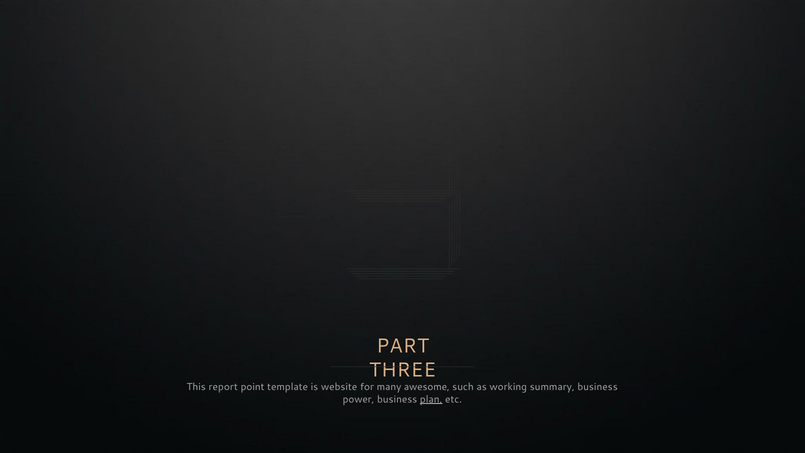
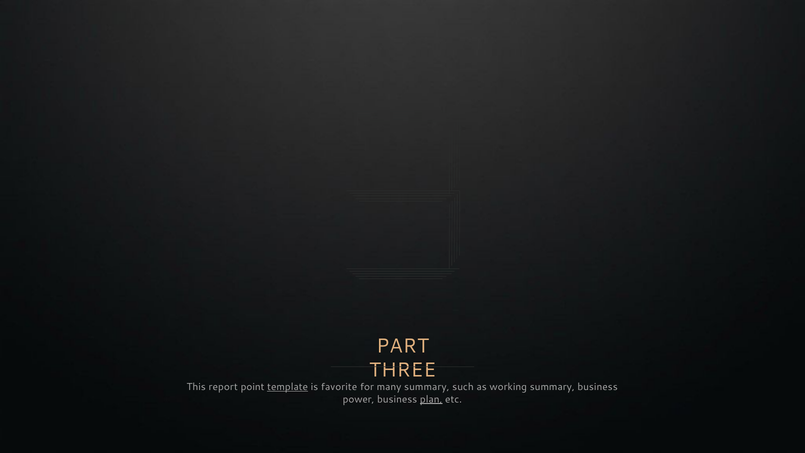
template underline: none -> present (288, 387)
website: website -> favorite (339, 387)
many awesome: awesome -> summary (427, 387)
